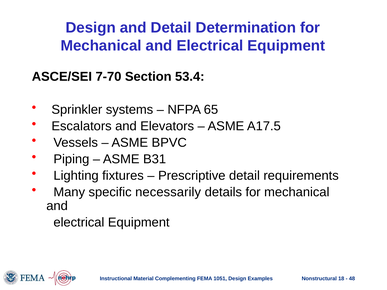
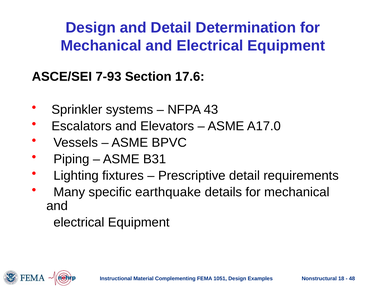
7-70: 7-70 -> 7-93 (108, 77)
53.4: 53.4 -> 17.6 (190, 77)
65: 65 -> 43 (211, 110)
A17.5: A17.5 -> A17.0 (264, 126)
necessarily: necessarily -> earthquake (168, 192)
